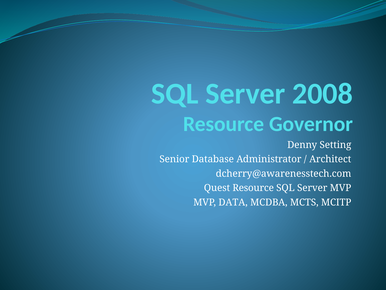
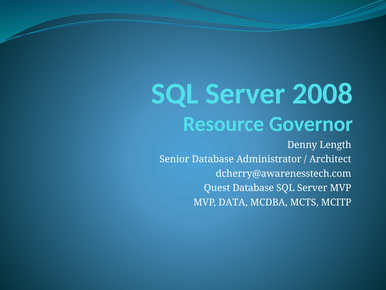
Setting: Setting -> Length (335, 145)
Quest Resource: Resource -> Database (253, 188)
